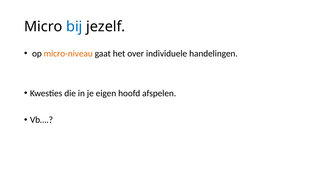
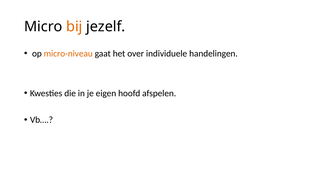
bij colour: blue -> orange (74, 27)
